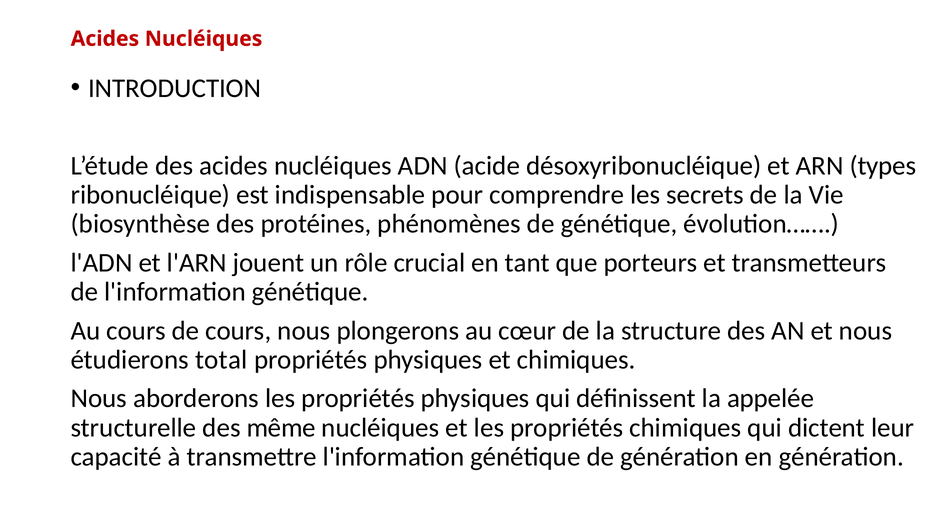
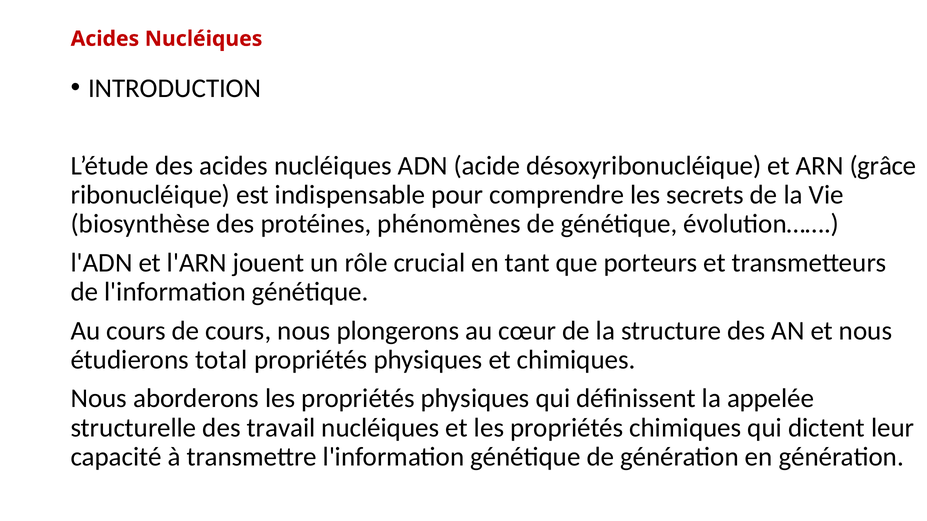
types: types -> grâce (883, 166)
même: même -> travail (281, 428)
